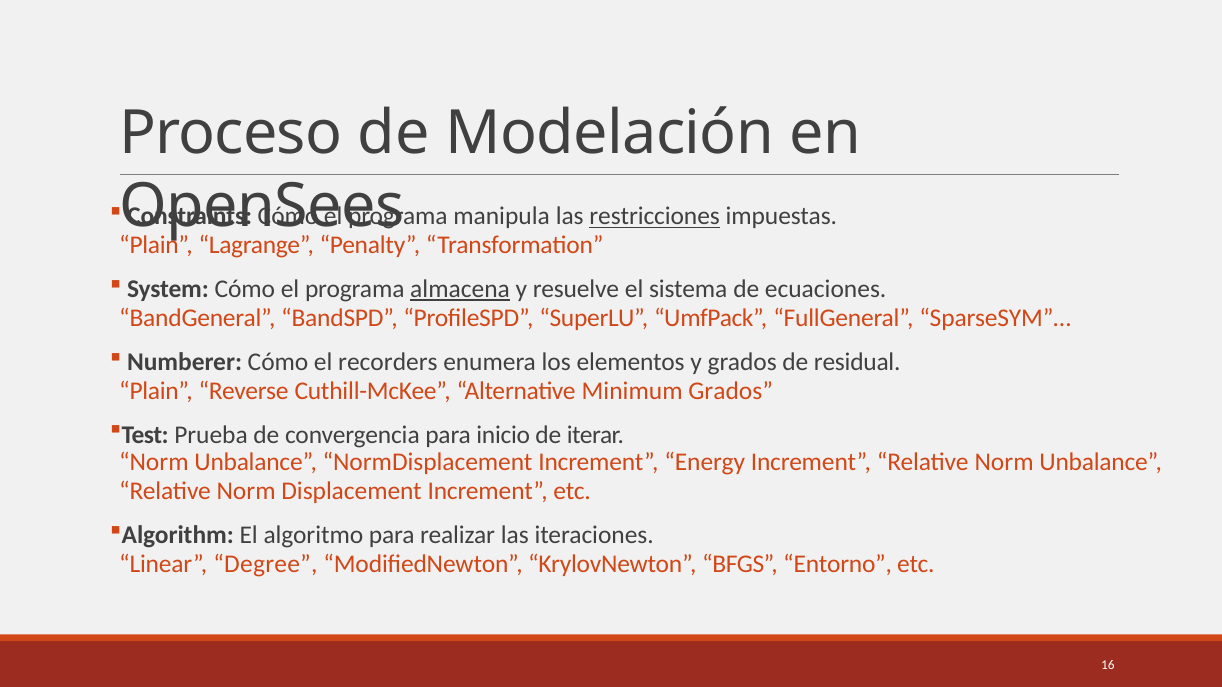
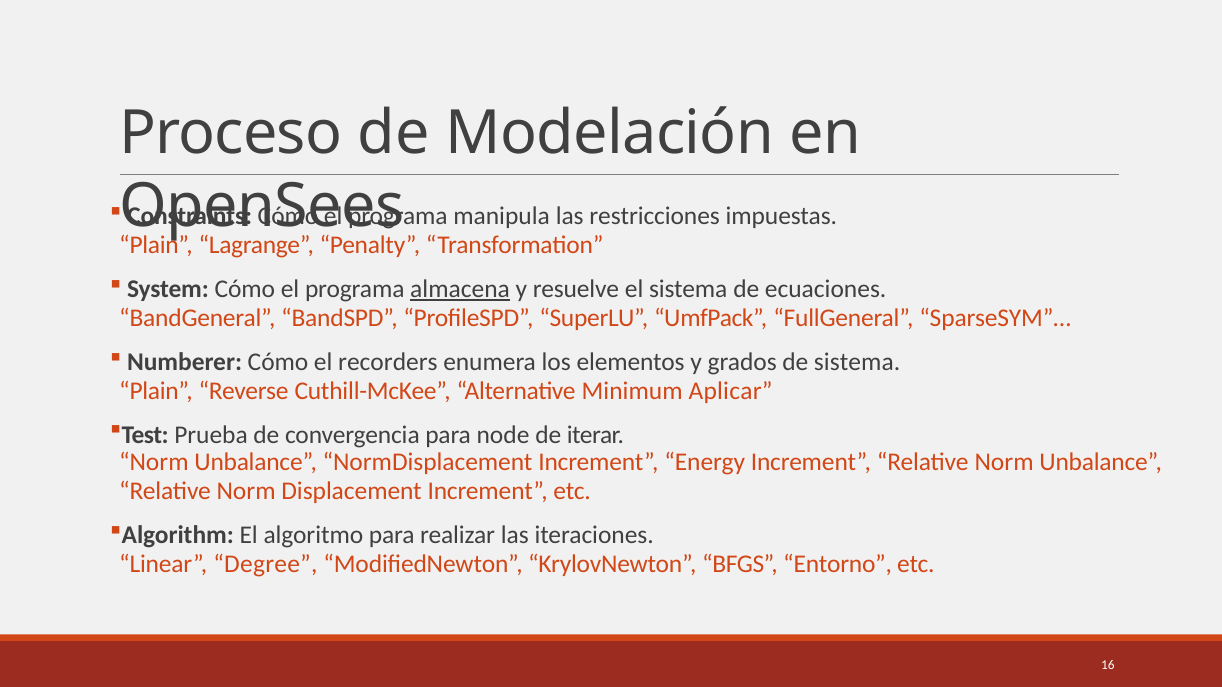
restricciones underline: present -> none (655, 217)
de residual: residual -> sistema (857, 362)
Minimum Grados: Grados -> Aplicar (731, 391)
inicio: inicio -> node (503, 435)
